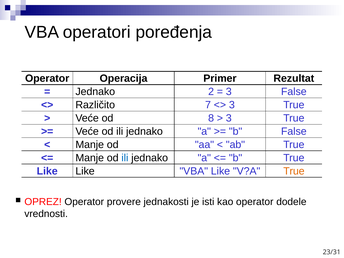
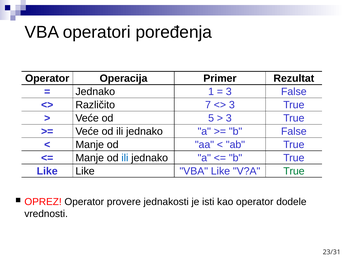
2: 2 -> 1 (211, 92)
8: 8 -> 5 (211, 118)
True colour: orange -> green (294, 171)
